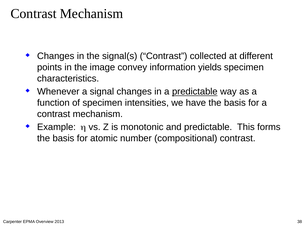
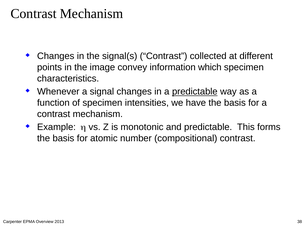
yields: yields -> which (210, 67)
